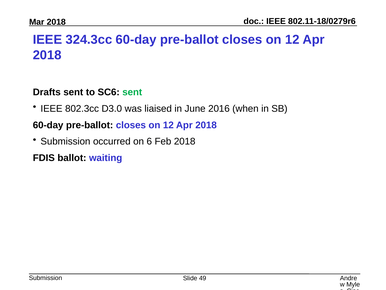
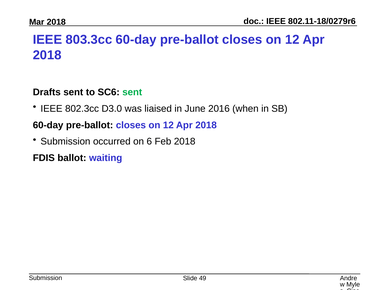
324.3cc: 324.3cc -> 803.3cc (89, 40)
